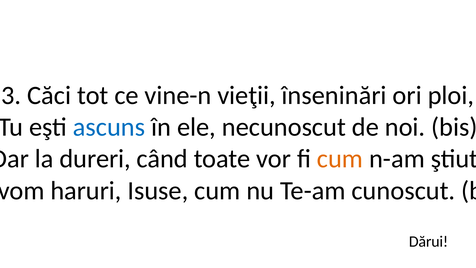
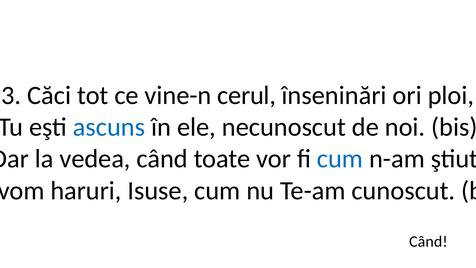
vieţii: vieţii -> cerul (247, 95)
dureri: dureri -> vedea (95, 159)
cum colour: orange -> blue (340, 159)
Dărui: Dărui -> Când (428, 241)
